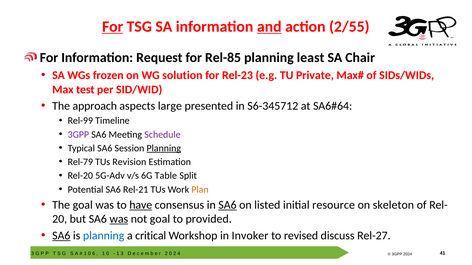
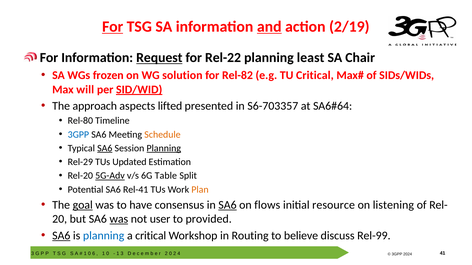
2/55: 2/55 -> 2/19 (349, 27)
Request underline: none -> present (159, 58)
Rel-85: Rel-85 -> Rel-22 (223, 58)
Rel-23: Rel-23 -> Rel-82 (237, 75)
TU Private: Private -> Critical (315, 75)
test: test -> will (85, 90)
SID/WID underline: none -> present (139, 90)
large: large -> lifted (170, 106)
S6-345712: S6-345712 -> S6-703357 (273, 106)
Rel-99: Rel-99 -> Rel-80 (80, 121)
3GPP colour: purple -> blue (78, 135)
Schedule colour: purple -> orange (162, 135)
SA6 underline: none -> present (105, 148)
Rel-79: Rel-79 -> Rel-29 (80, 162)
Revision: Revision -> Updated (129, 162)
5G-Adv underline: none -> present (110, 176)
Rel-21: Rel-21 -> Rel-41 (136, 190)
goal underline: none -> present (83, 205)
have underline: present -> none (141, 205)
listed: listed -> flows (267, 205)
skeleton: skeleton -> listening (393, 205)
not goal: goal -> user (160, 219)
Invoker: Invoker -> Routing (250, 236)
revised: revised -> believe (301, 236)
Rel-27: Rel-27 -> Rel-99 (374, 236)
